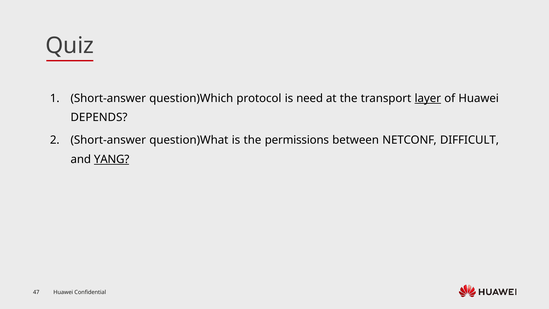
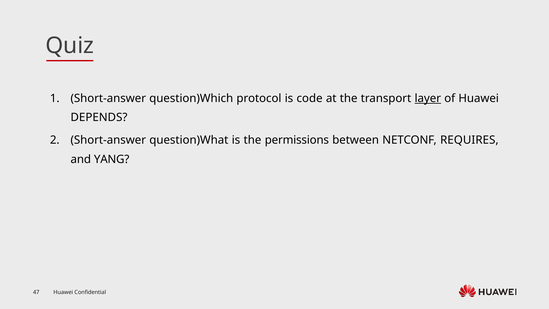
need: need -> code (310, 98)
DIFFICULT: DIFFICULT -> REQUIRES (469, 140)
YANG underline: present -> none (112, 159)
